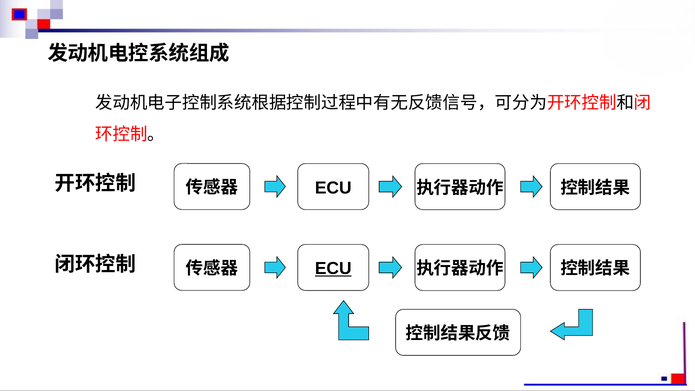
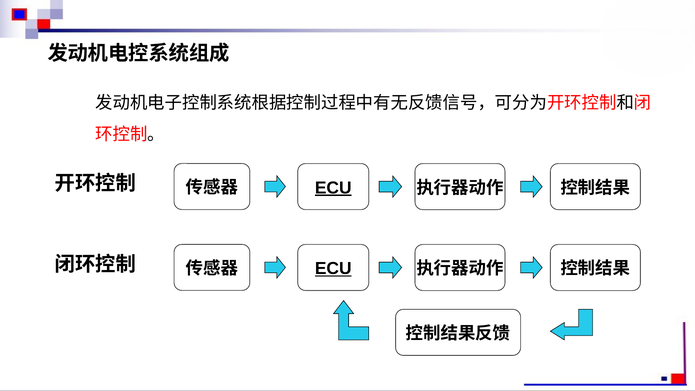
ECU underline: none -> present (333, 188)
